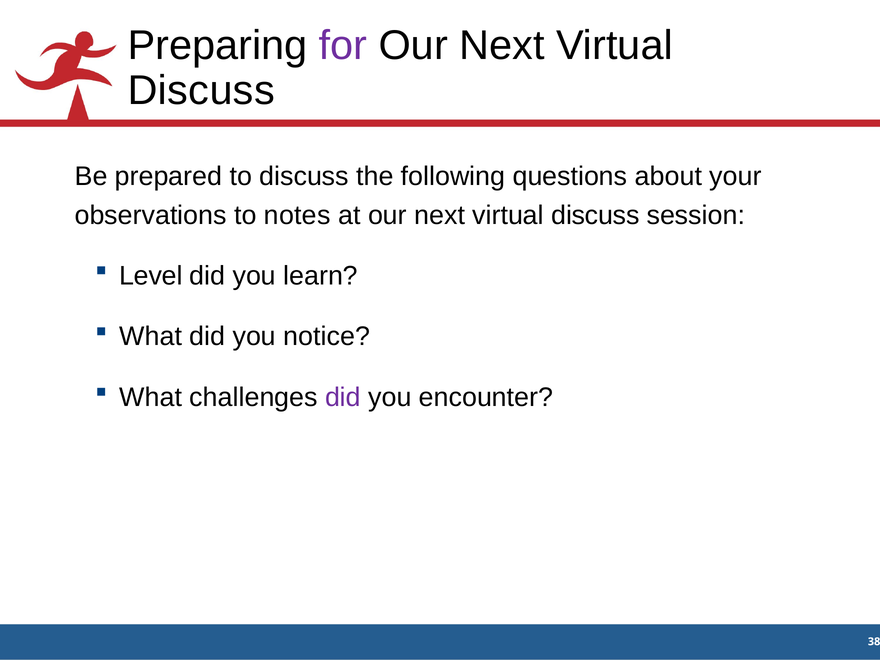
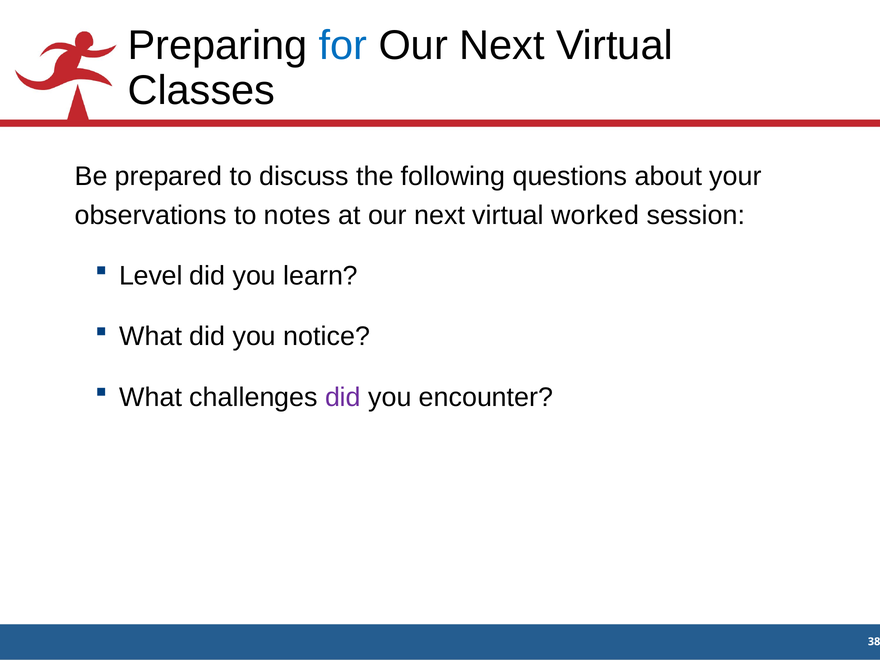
for colour: purple -> blue (343, 45)
Discuss: Discuss -> Classes (201, 90)
discuss: discuss -> worked (595, 215)
